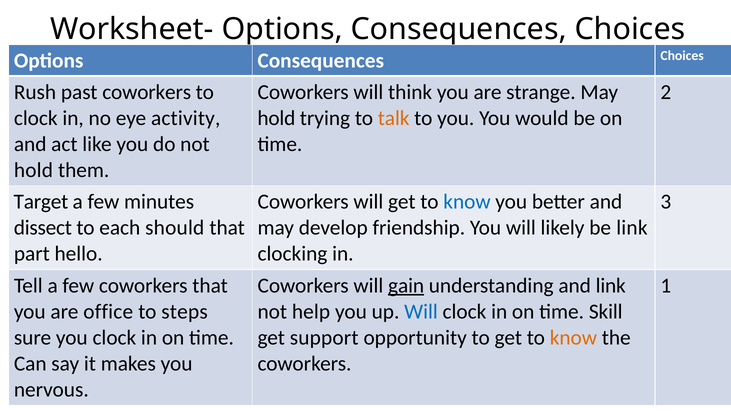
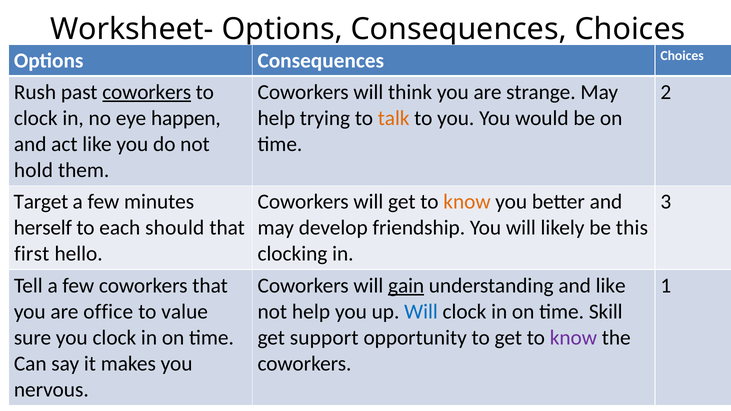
coworkers underline: none -> present (147, 92)
activity: activity -> happen (186, 118)
hold: hold -> help (276, 118)
know colour: blue -> orange (467, 202)
dissect: dissect -> herself (43, 228)
be link: link -> this (632, 228)
part: part -> first (32, 254)
and link: link -> like (611, 286)
steps: steps -> value (185, 312)
know colour: orange -> purple (573, 338)
